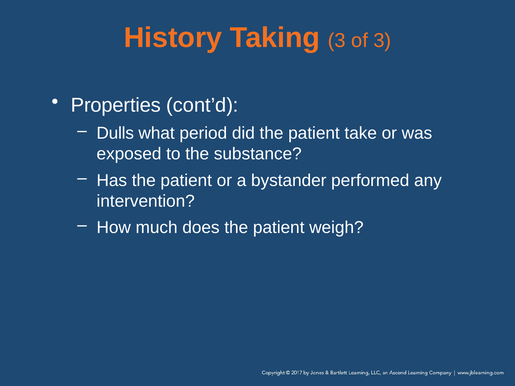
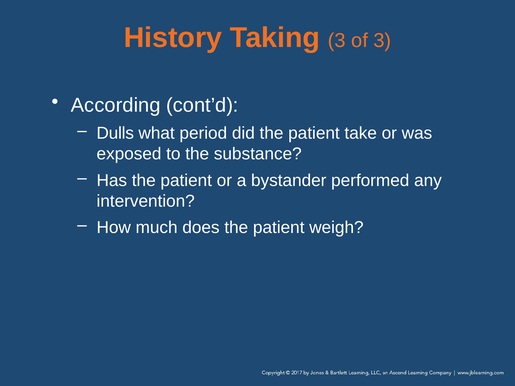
Properties: Properties -> According (116, 105)
